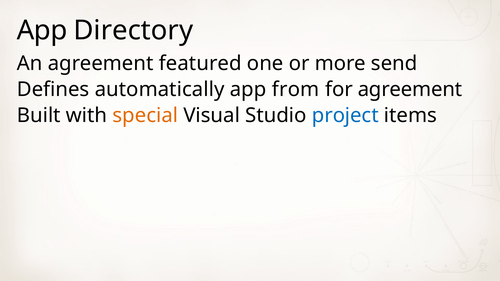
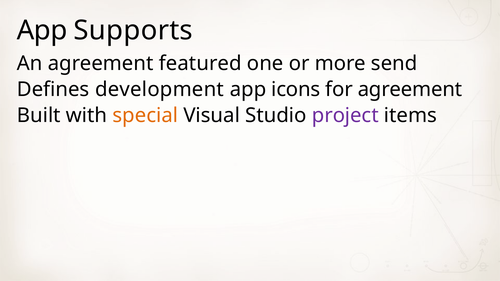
Directory: Directory -> Supports (133, 30)
automatically: automatically -> development (159, 89)
from: from -> icons (296, 89)
project colour: blue -> purple (345, 116)
